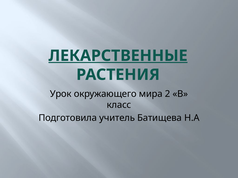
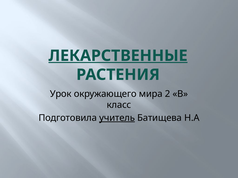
учитель underline: none -> present (117, 118)
